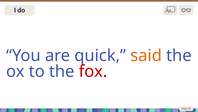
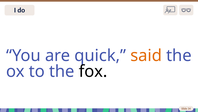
fox colour: red -> black (93, 71)
